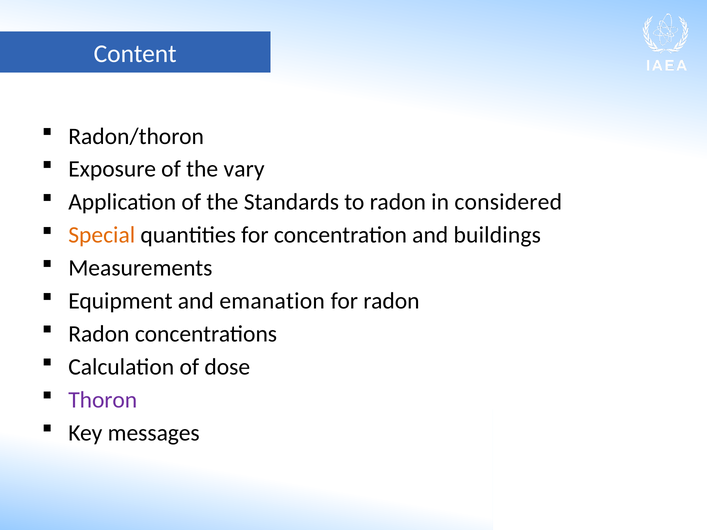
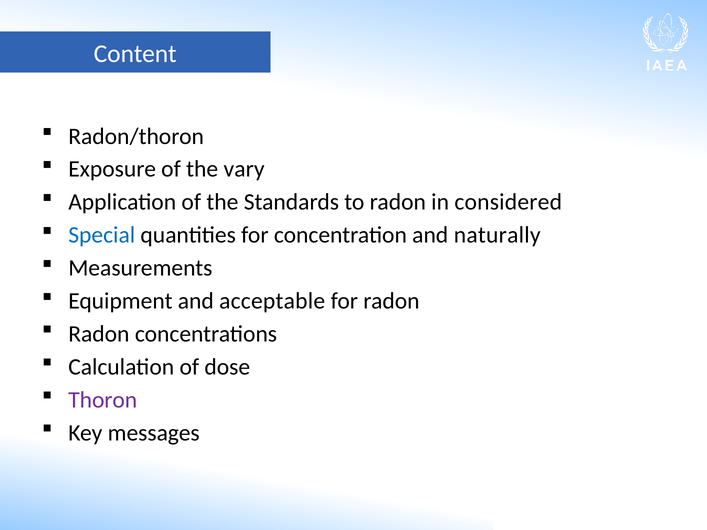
Special colour: orange -> blue (102, 235)
buildings: buildings -> naturally (497, 235)
emanation: emanation -> acceptable (272, 301)
